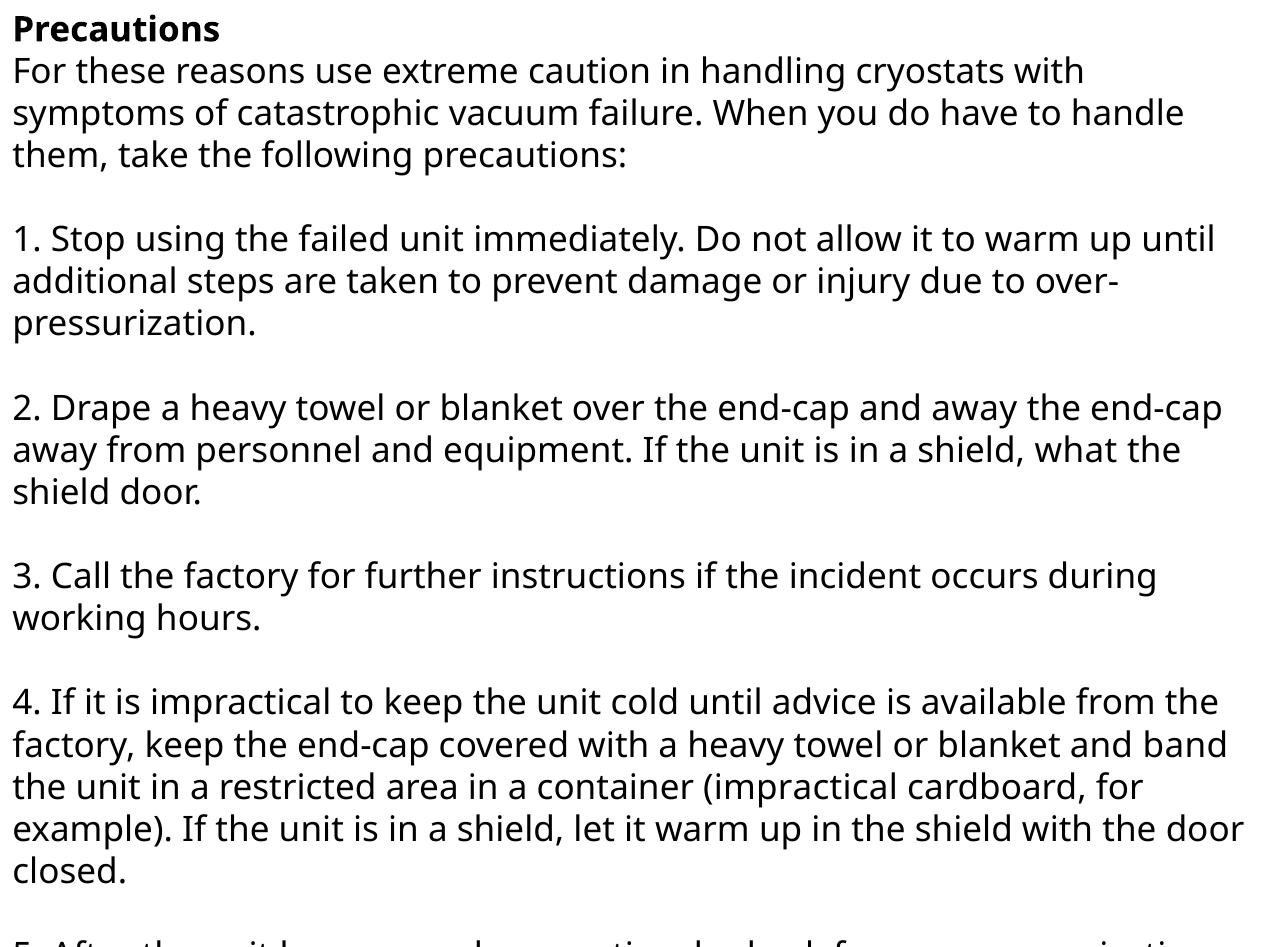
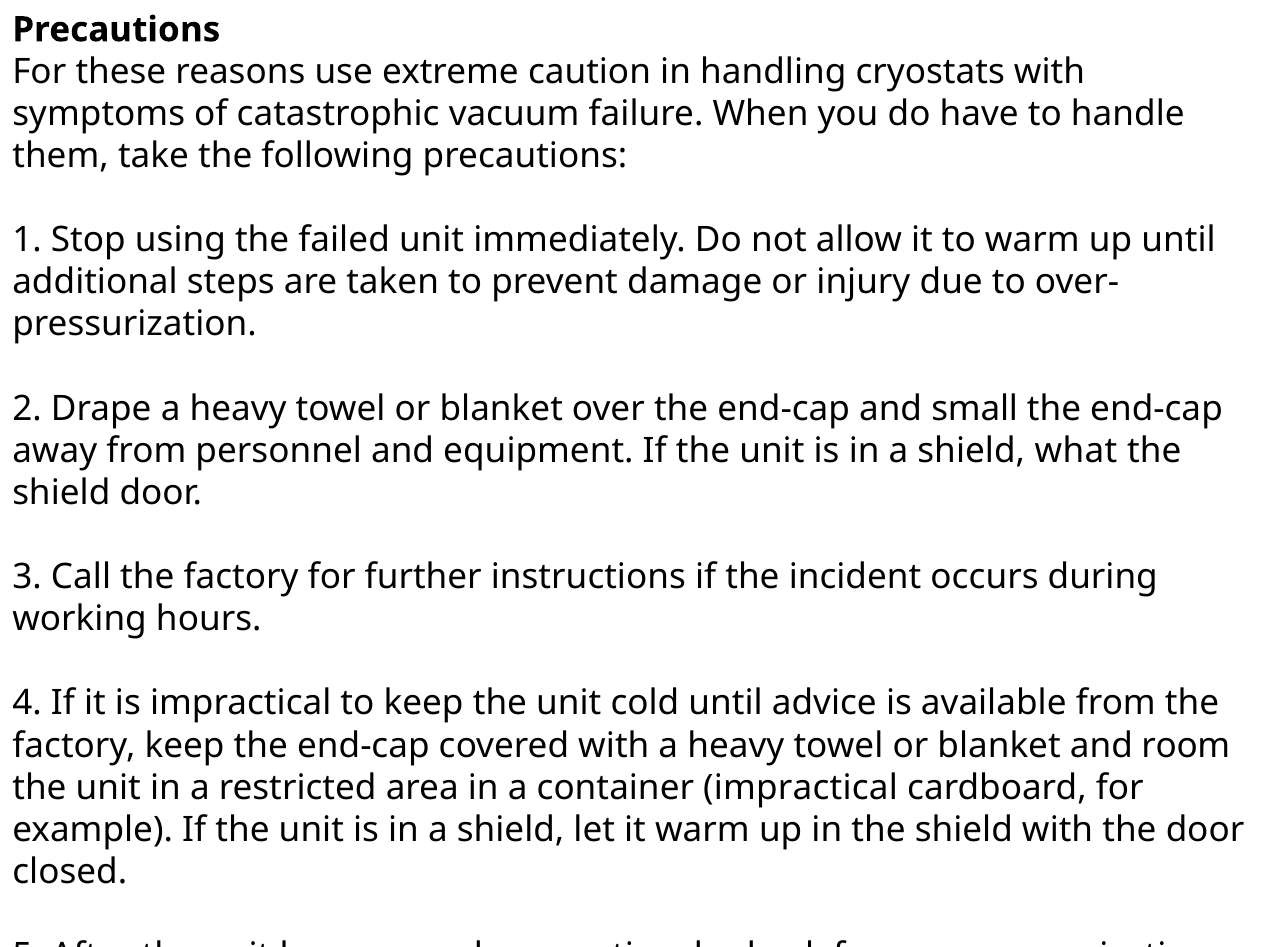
and away: away -> small (975, 409)
band: band -> room (1186, 746)
